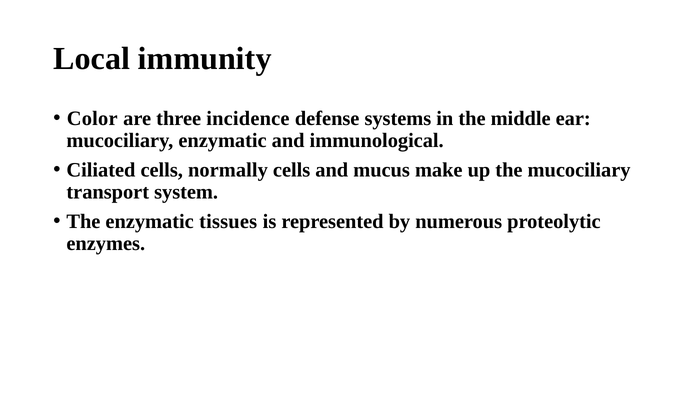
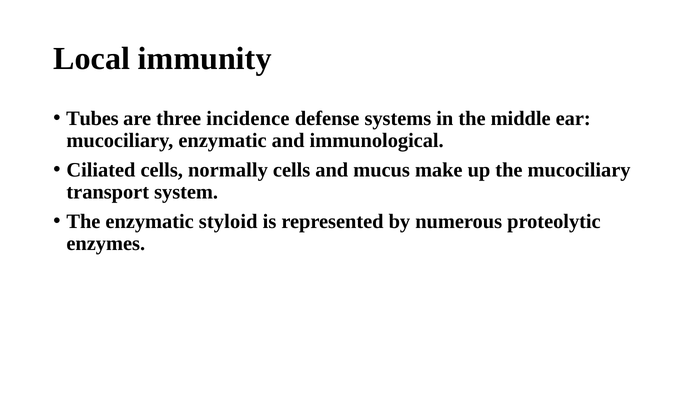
Color: Color -> Tubes (92, 118)
tissues: tissues -> styloid (228, 221)
